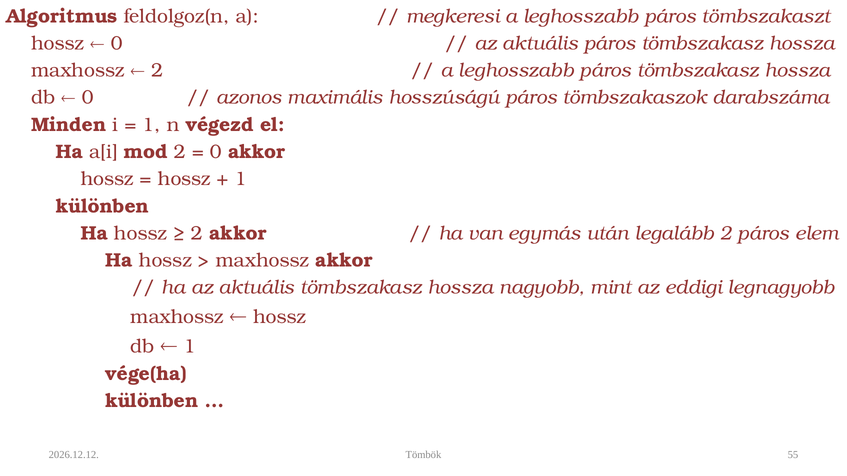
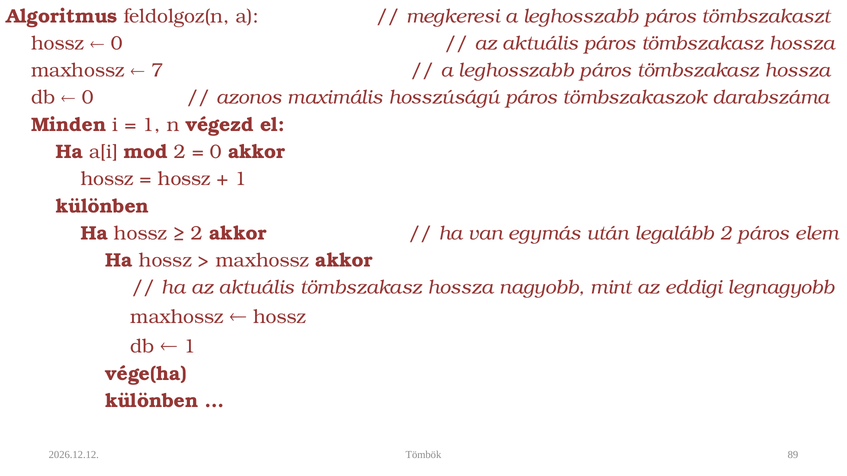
2: 2 -> 7 (157, 70)
55: 55 -> 89 (793, 455)
